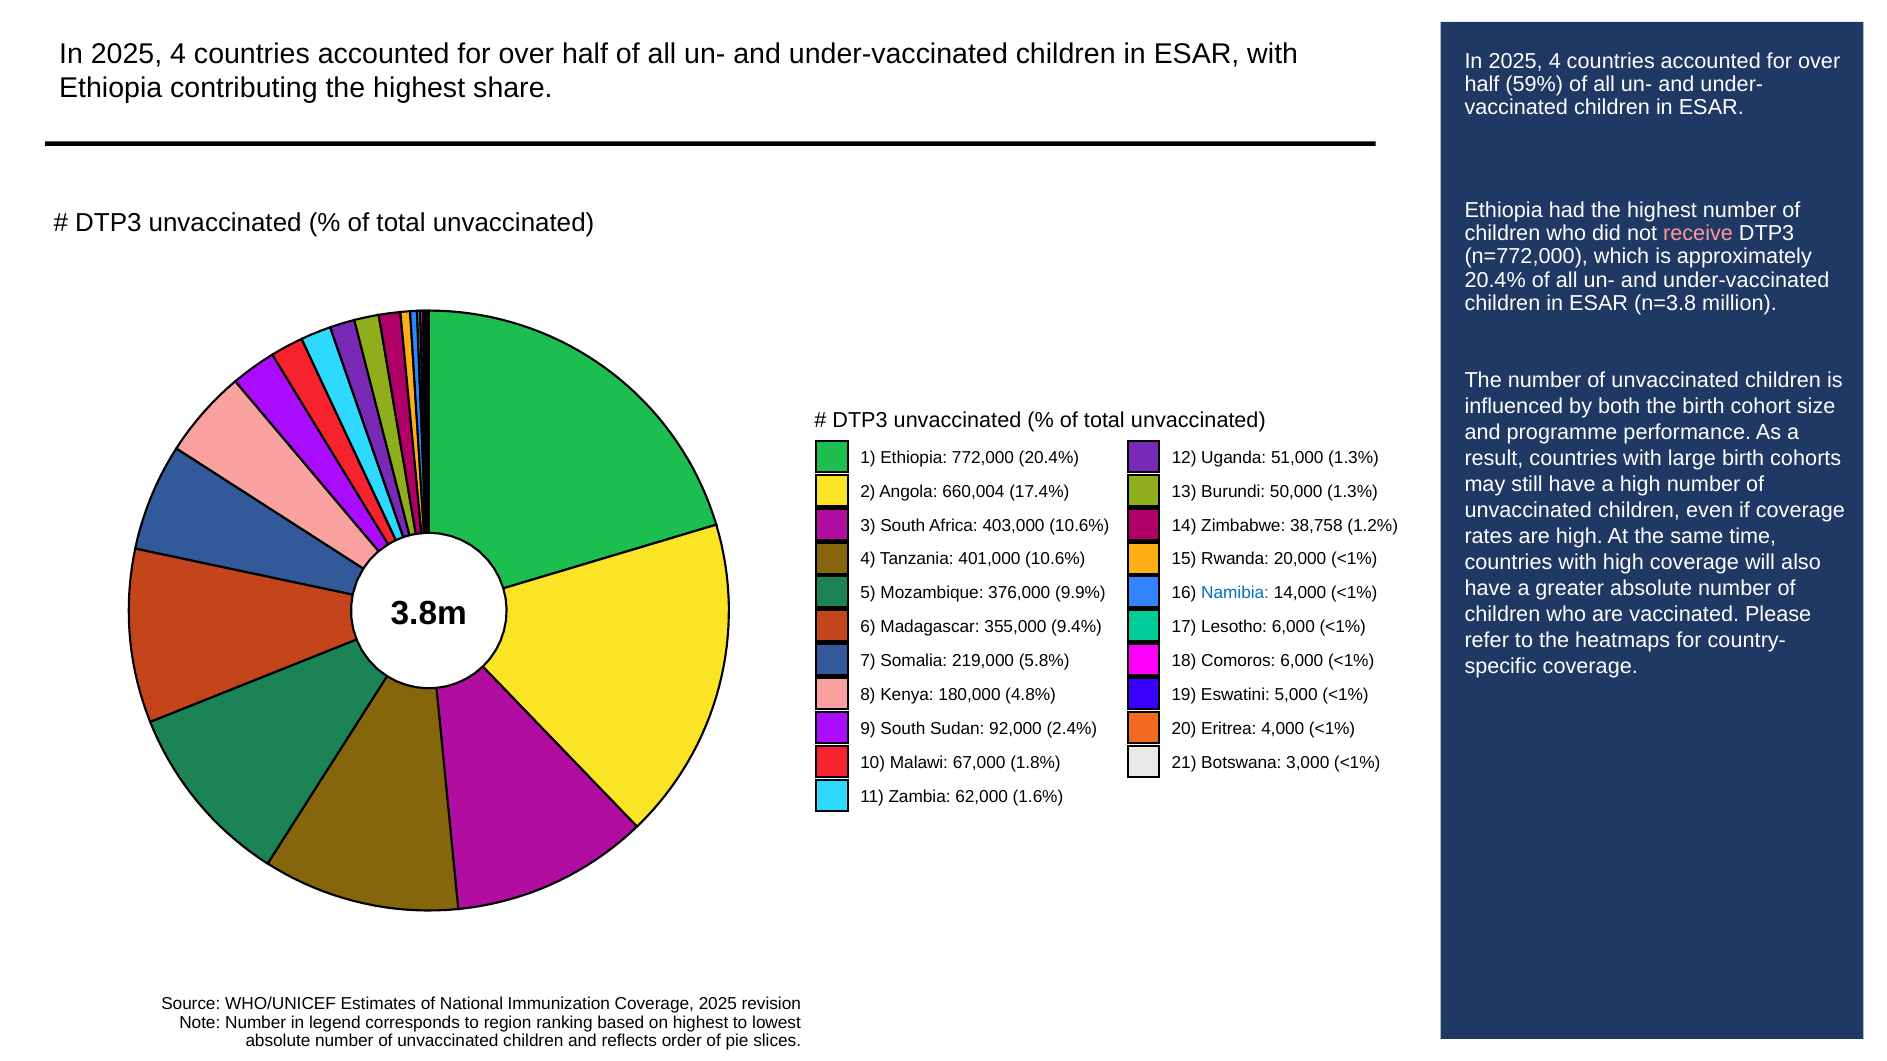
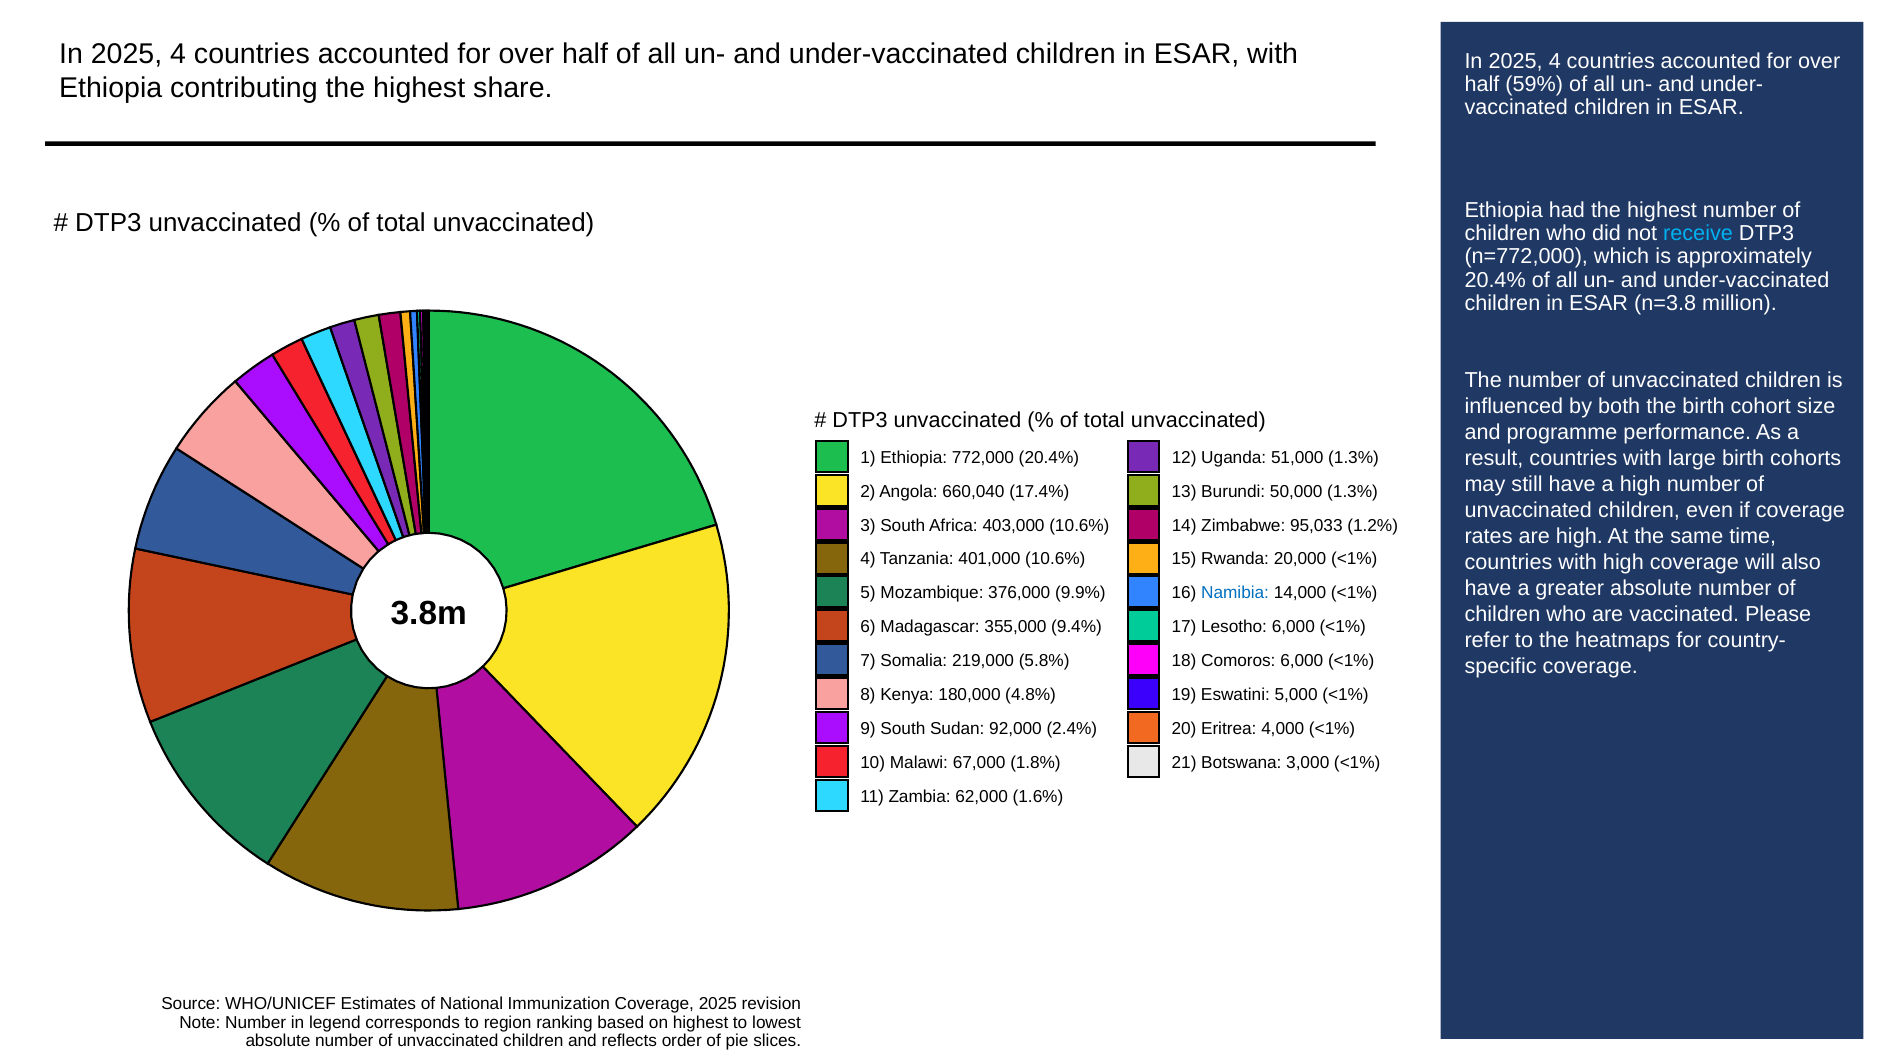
receive colour: pink -> light blue (1698, 233)
660,004: 660,004 -> 660,040 (973, 492)
38,758: 38,758 -> 95,033 (1316, 526)
